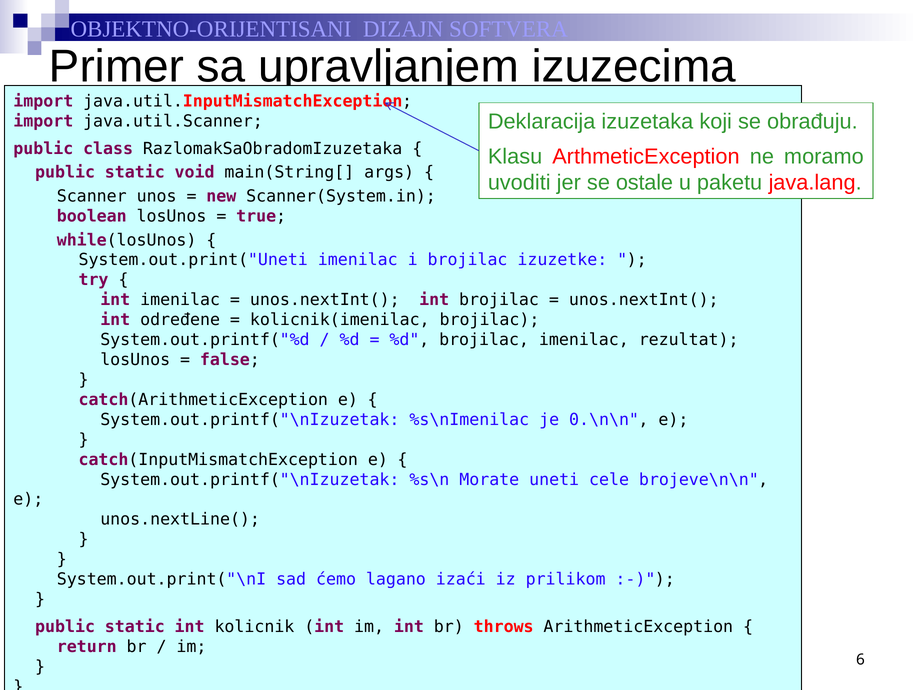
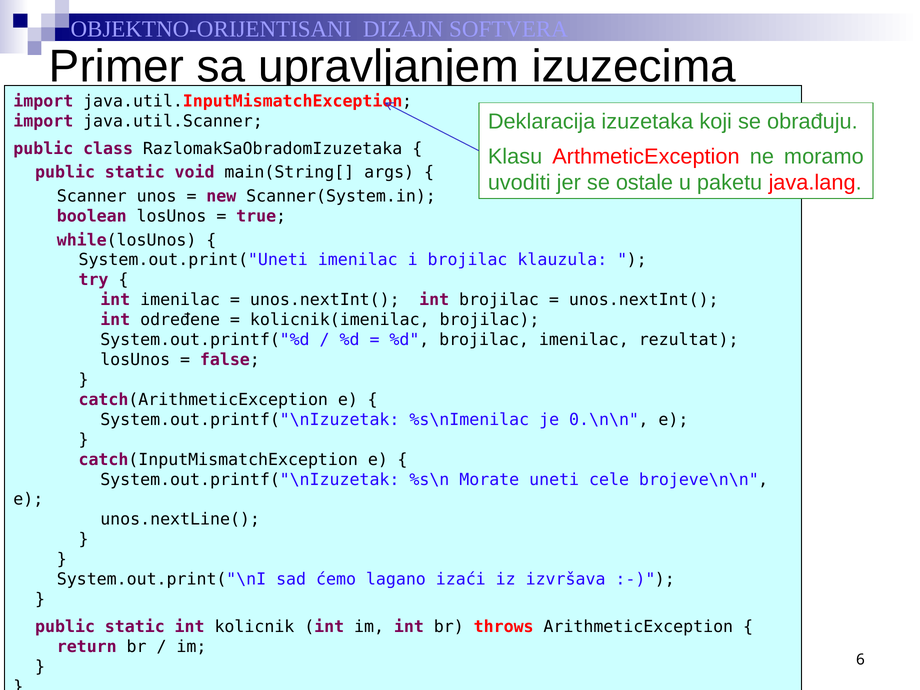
izuzetke: izuzetke -> klauzula (562, 260)
prilikom: prilikom -> izvršava (566, 579)
